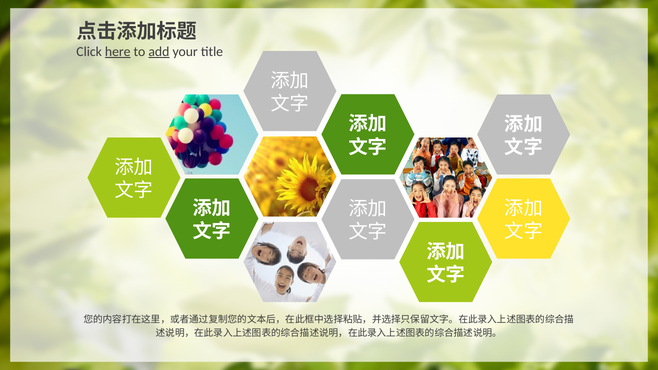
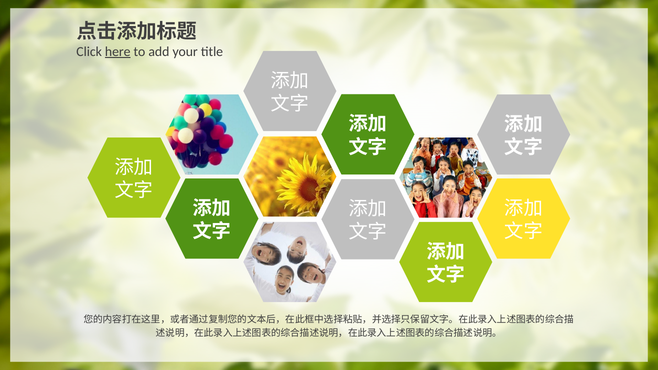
add underline: present -> none (159, 52)
